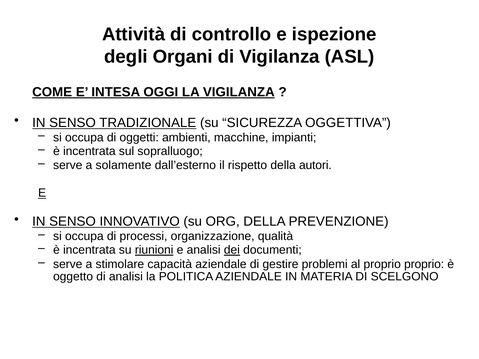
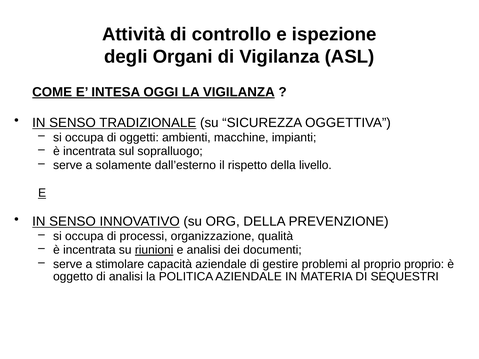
autori: autori -> livello (315, 165)
dei underline: present -> none (232, 250)
SCELGONO: SCELGONO -> SEQUESTRI (405, 277)
